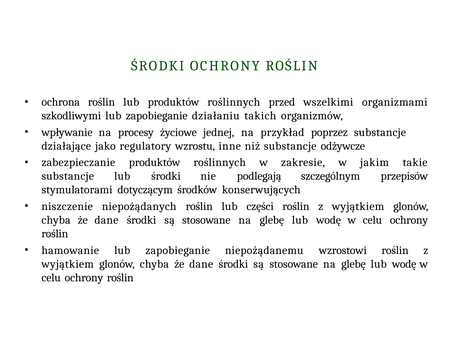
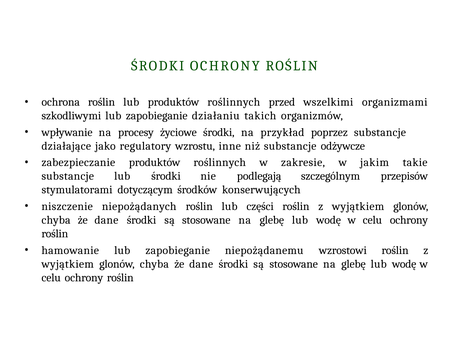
życiowe jednej: jednej -> środki (219, 132)
